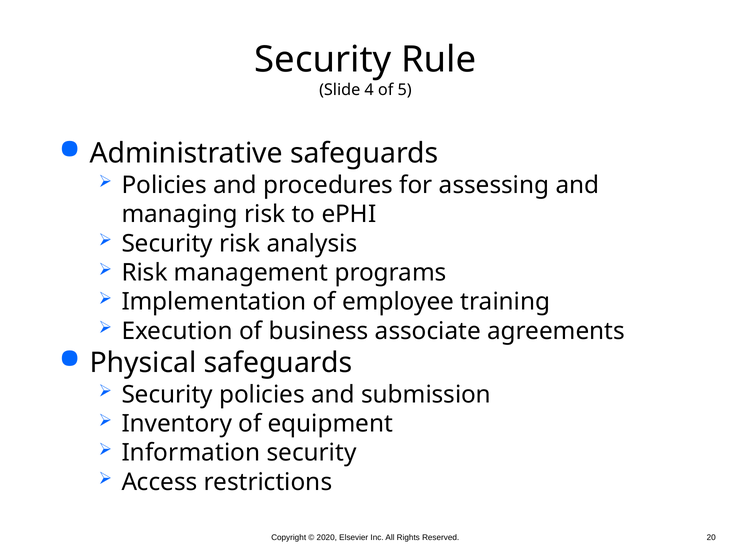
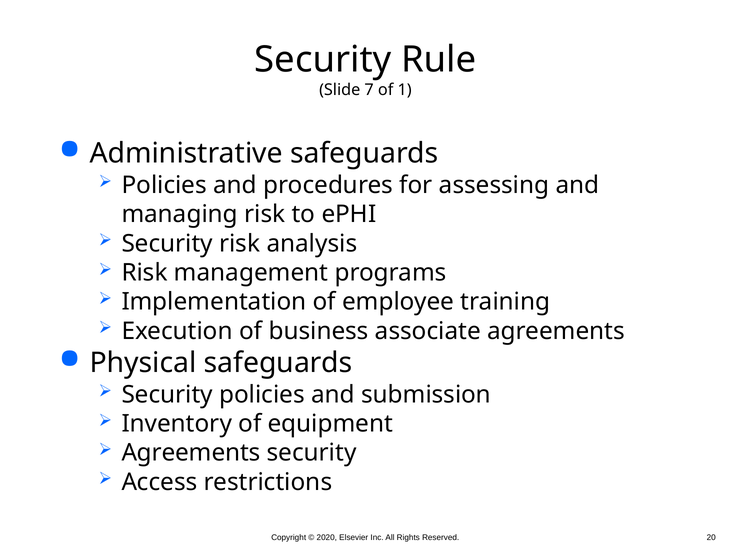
4: 4 -> 7 (369, 90)
5: 5 -> 1 (405, 90)
Information: Information -> Agreements (191, 453)
